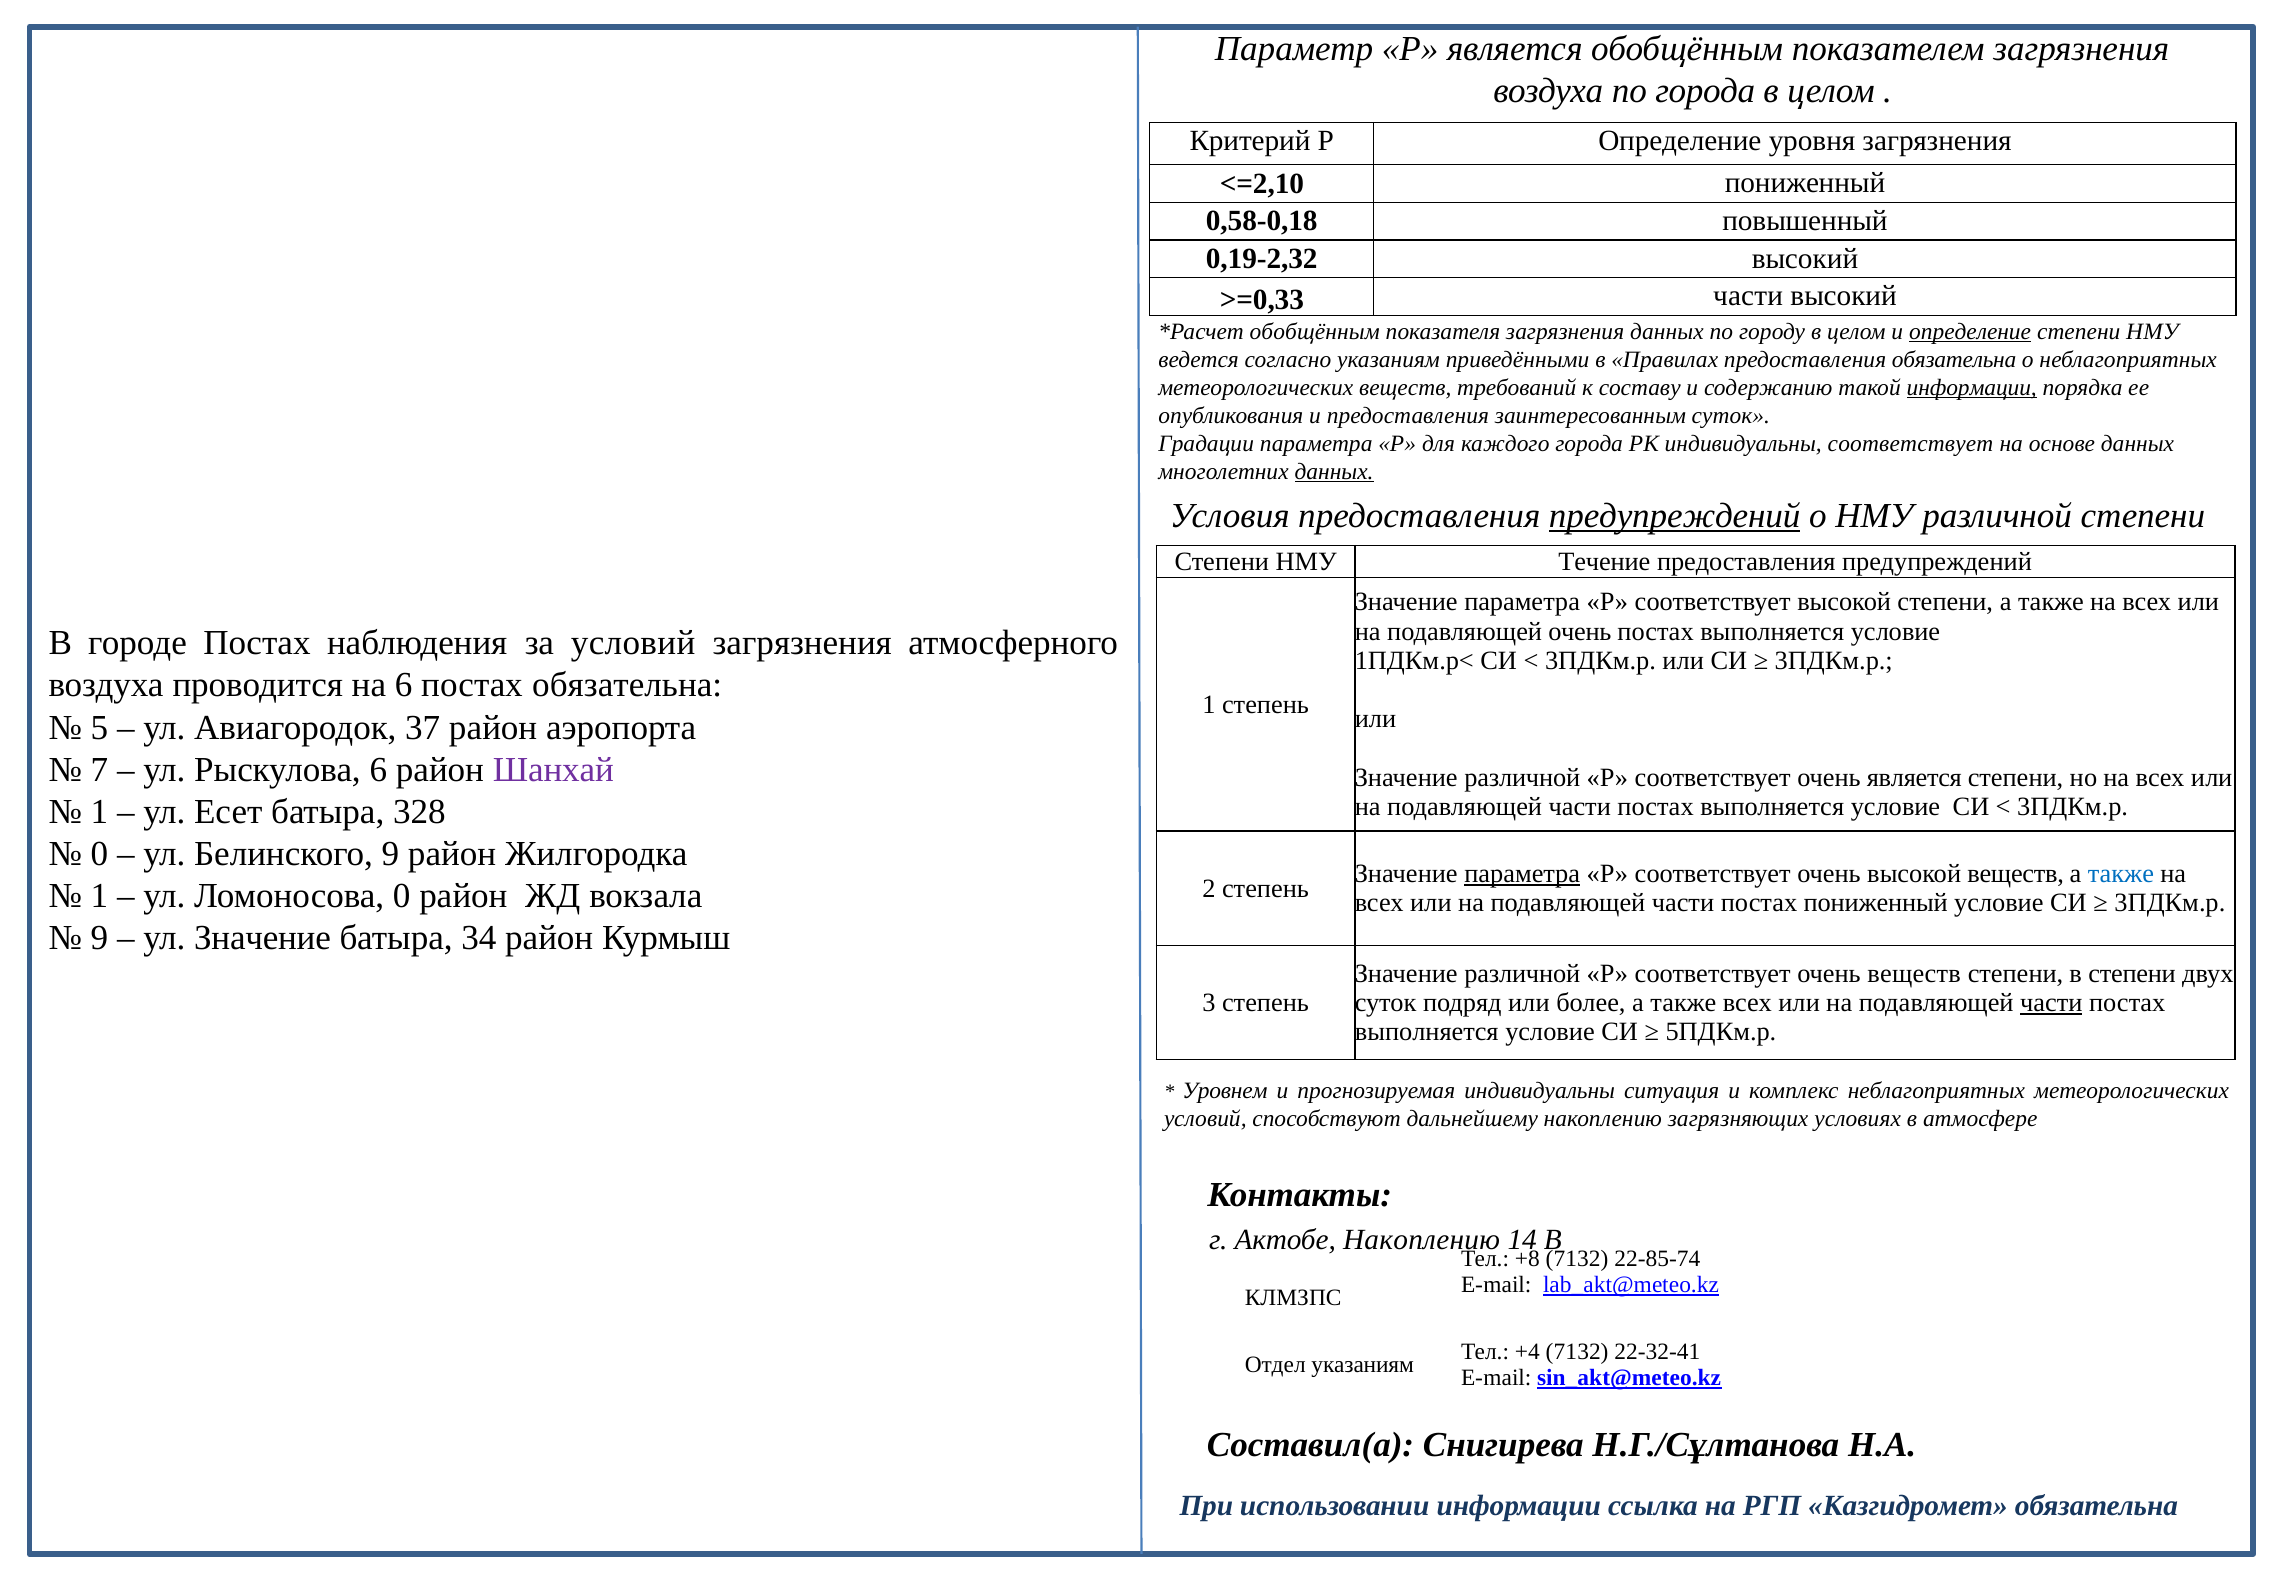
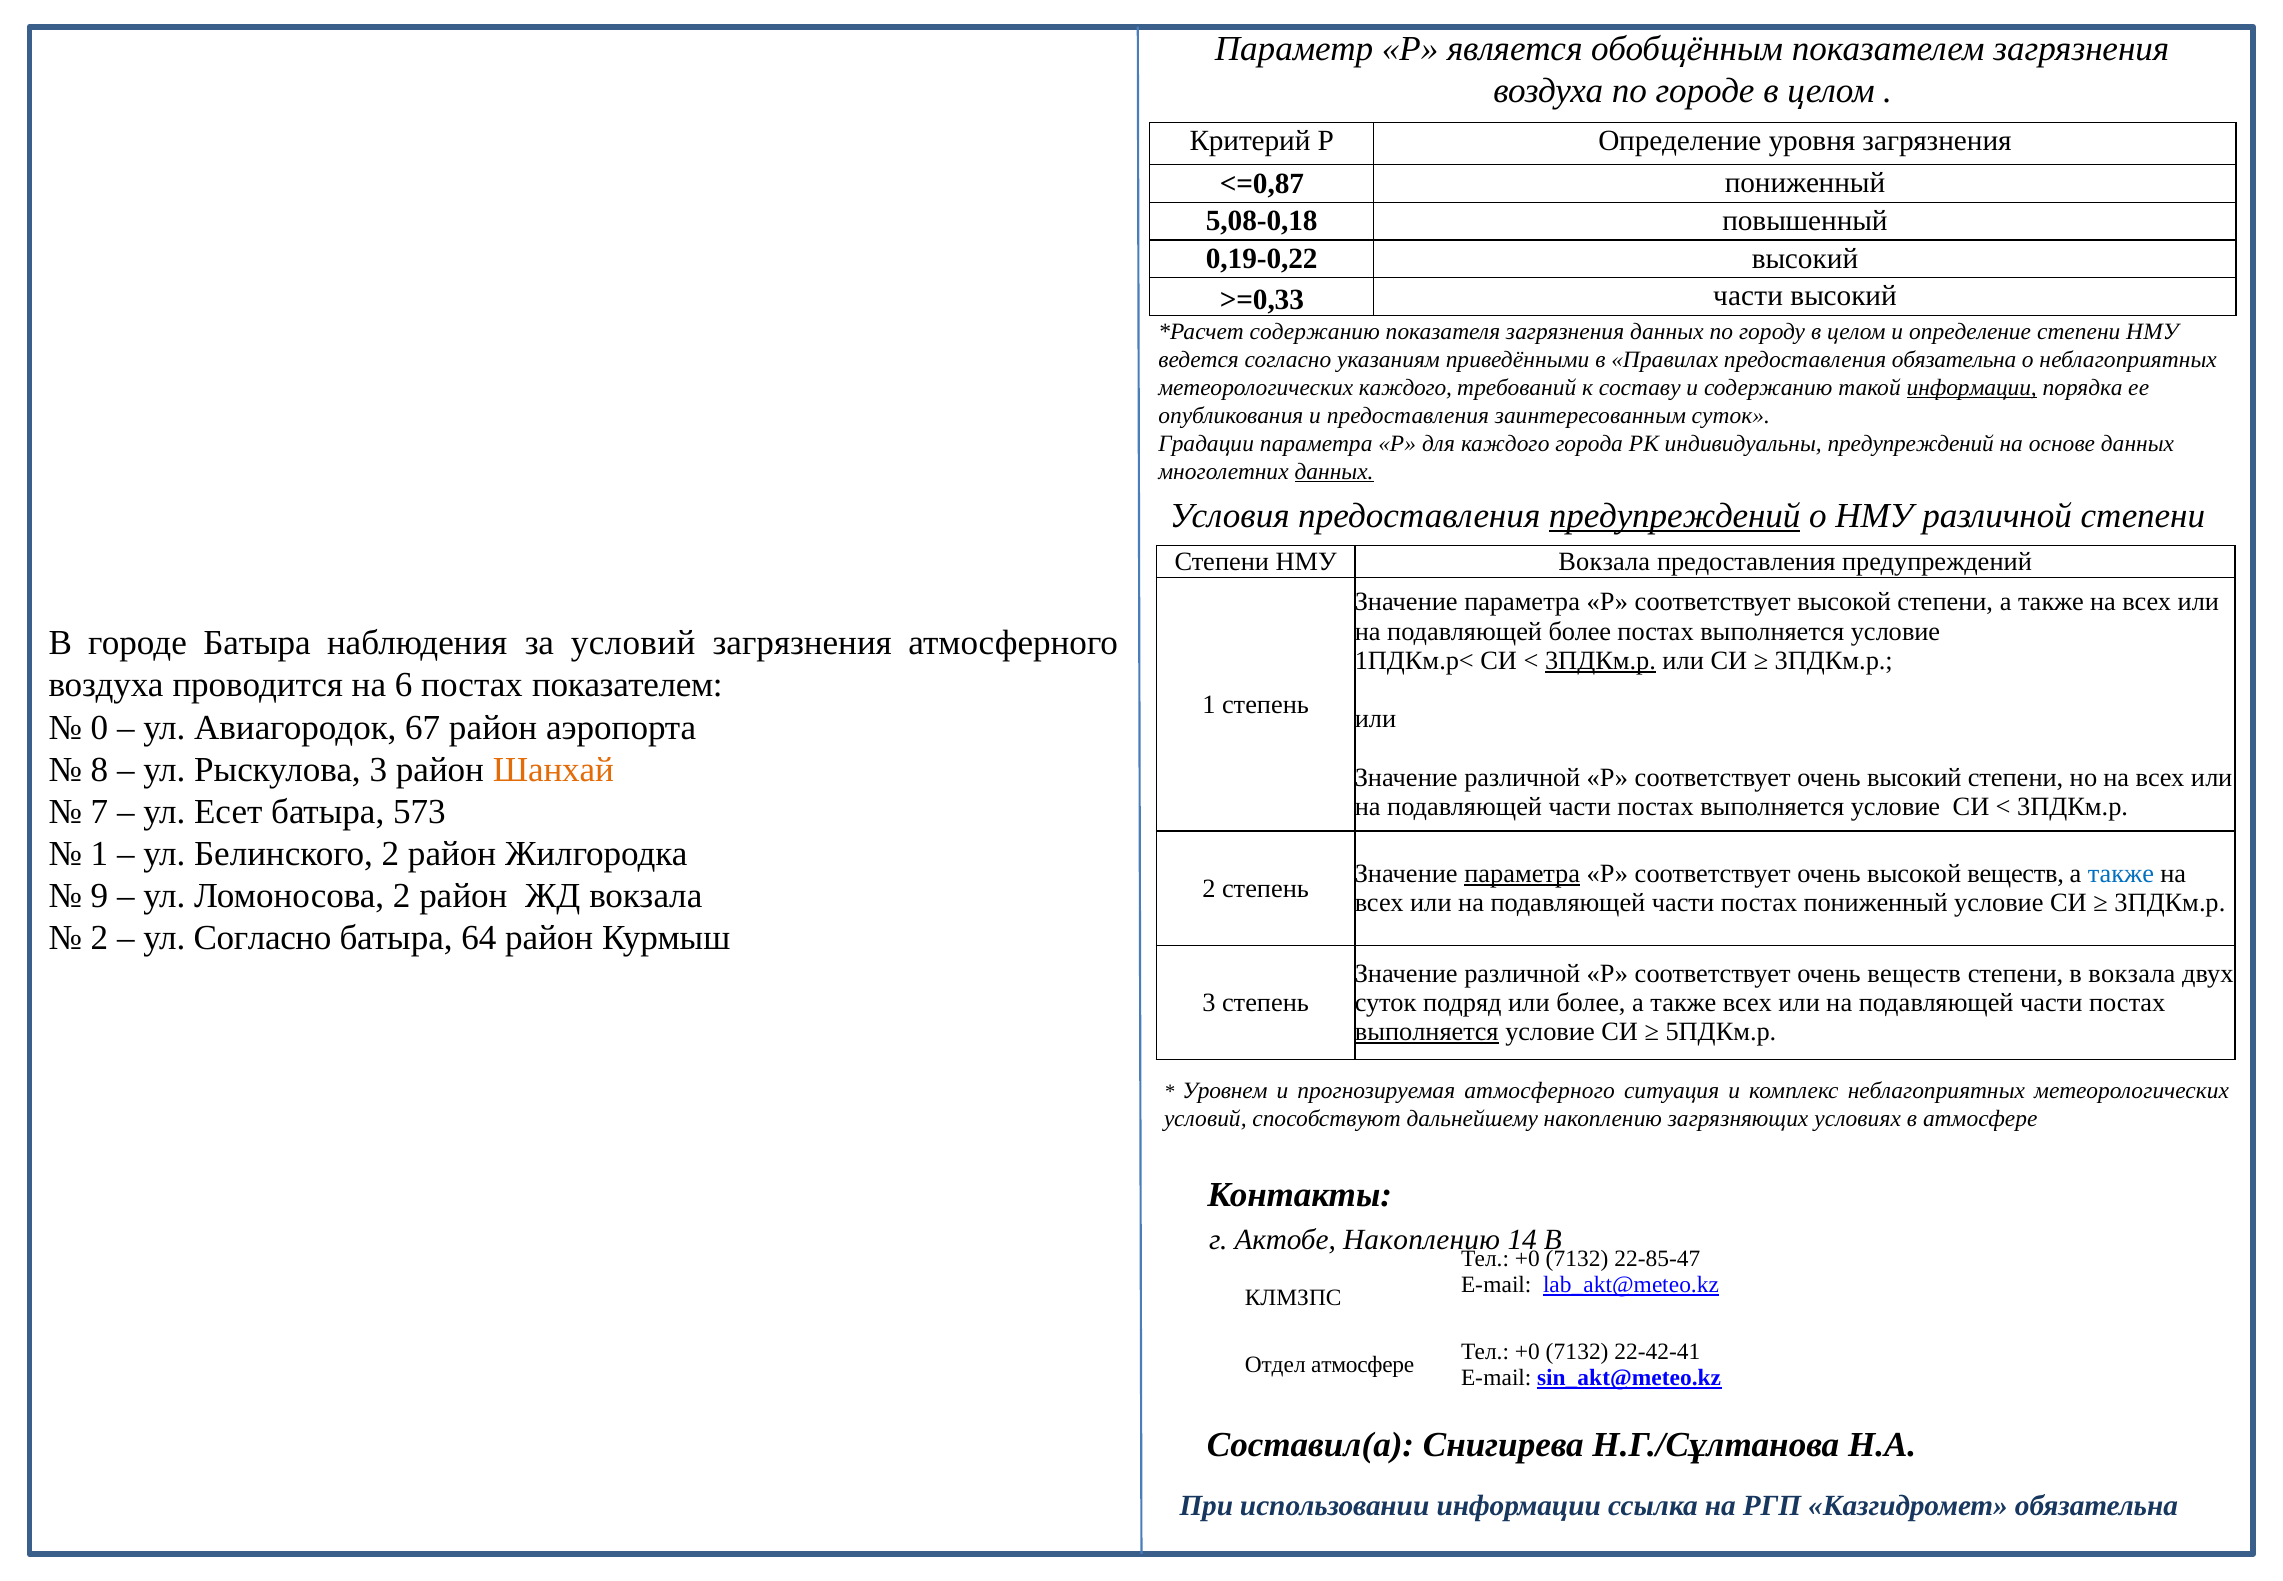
по города: города -> городе (1705, 91)
<=2,10: <=2,10 -> <=0,87 (1262, 184)
0,58-0,18: 0,58-0,18 -> 5,08-0,18 (1262, 221)
0,19-2,32: 0,19-2,32 -> 0,19-0,22 (1262, 259)
обобщённым: обобщённым -> содержанию (1315, 331)
определение underline: present -> none (1970, 331)
метеорологических веществ: веществ -> каждого (1405, 387)
индивидуальны соответствует: соответствует -> предупреждений (1911, 443)
НМУ Течение: Течение -> Вокзала (1604, 561)
подавляющей очень: очень -> более (1580, 631)
городе Постах: Постах -> Батыра (257, 643)
3ПДКм.р underline: none -> present (1601, 660)
постах обязательна: обязательна -> показателем (627, 685)
5: 5 -> 0 (99, 727)
37: 37 -> 67 (423, 727)
7: 7 -> 8 (99, 769)
Рыскулова 6: 6 -> 3 (378, 769)
Шанхай colour: purple -> orange (553, 769)
очень является: является -> высокий (1914, 777)
1: 1 -> 7 (99, 812)
328: 328 -> 573 (419, 812)
0: 0 -> 1 (99, 854)
Белинского 9: 9 -> 2 (390, 854)
1: 1 -> 9 (99, 896)
Ломоносова 0: 0 -> 2 (402, 896)
9: 9 -> 2 (99, 938)
ул Значение: Значение -> Согласно (263, 938)
34: 34 -> 64 (479, 938)
в степени: степени -> вокзала (2132, 973)
части underline: present -> none (2051, 1002)
выполняется underline: none -> present (1427, 1031)
прогнозируемая индивидуальны: индивидуальны -> атмосферного (1540, 1091)
+8: +8 -> +0 (1527, 1258)
22-85-74: 22-85-74 -> 22-85-47 (1657, 1258)
+4: +4 -> +0 (1527, 1351)
22-32-41: 22-32-41 -> 22-42-41 (1657, 1351)
Отдел указаниям: указаниям -> атмосфере (1363, 1364)
